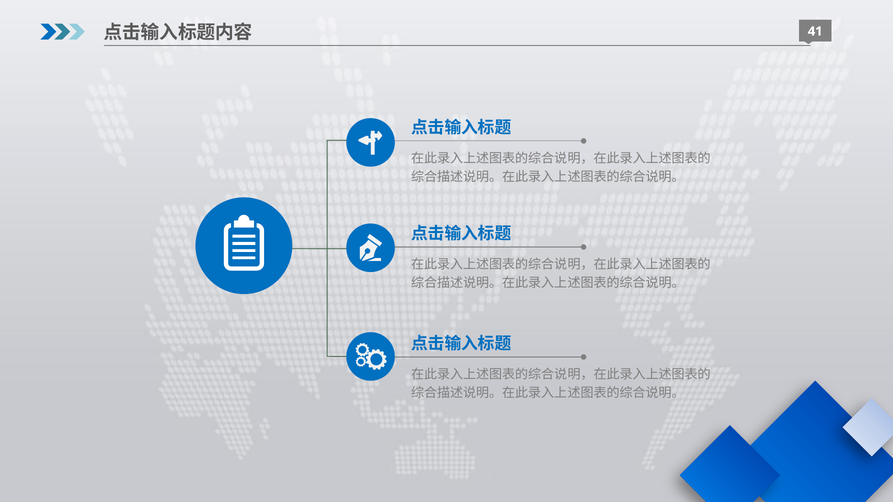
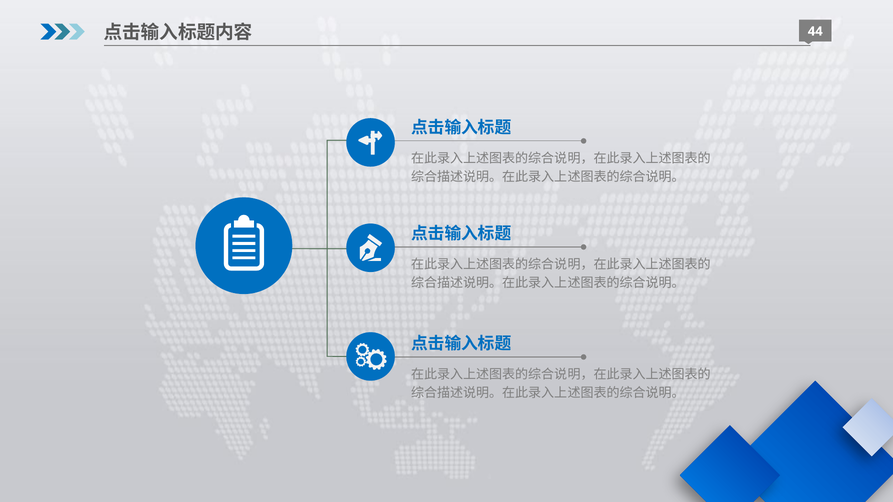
41: 41 -> 44 (815, 31)
